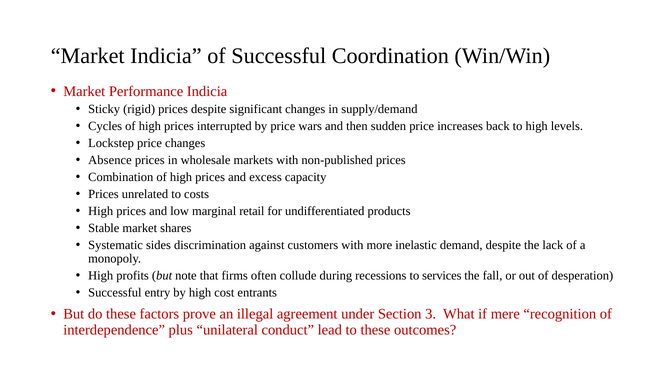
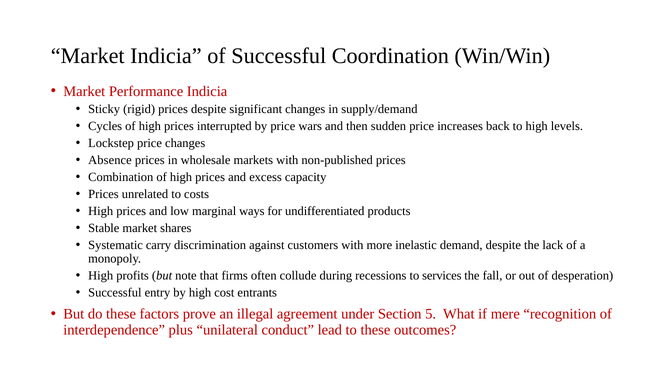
retail: retail -> ways (252, 211)
sides: sides -> carry (159, 245)
3: 3 -> 5 (431, 314)
